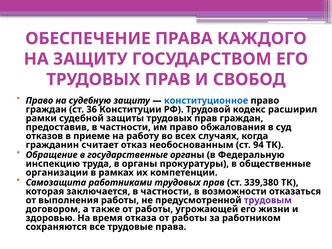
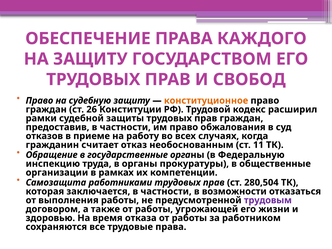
конституционное colour: blue -> orange (206, 101)
36: 36 -> 26 (92, 109)
94: 94 -> 11 (258, 145)
339,380: 339,380 -> 280,504 (261, 183)
